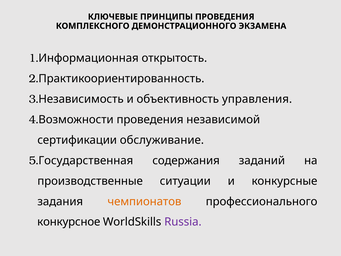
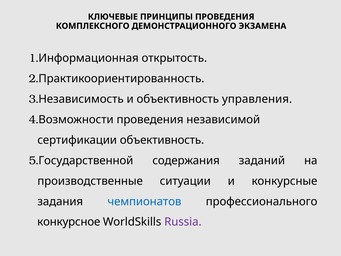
сертификации обслуживание: обслуживание -> объективность (162, 140)
Государственная: Государственная -> Государственной (86, 160)
чемпионатов colour: orange -> blue (144, 201)
